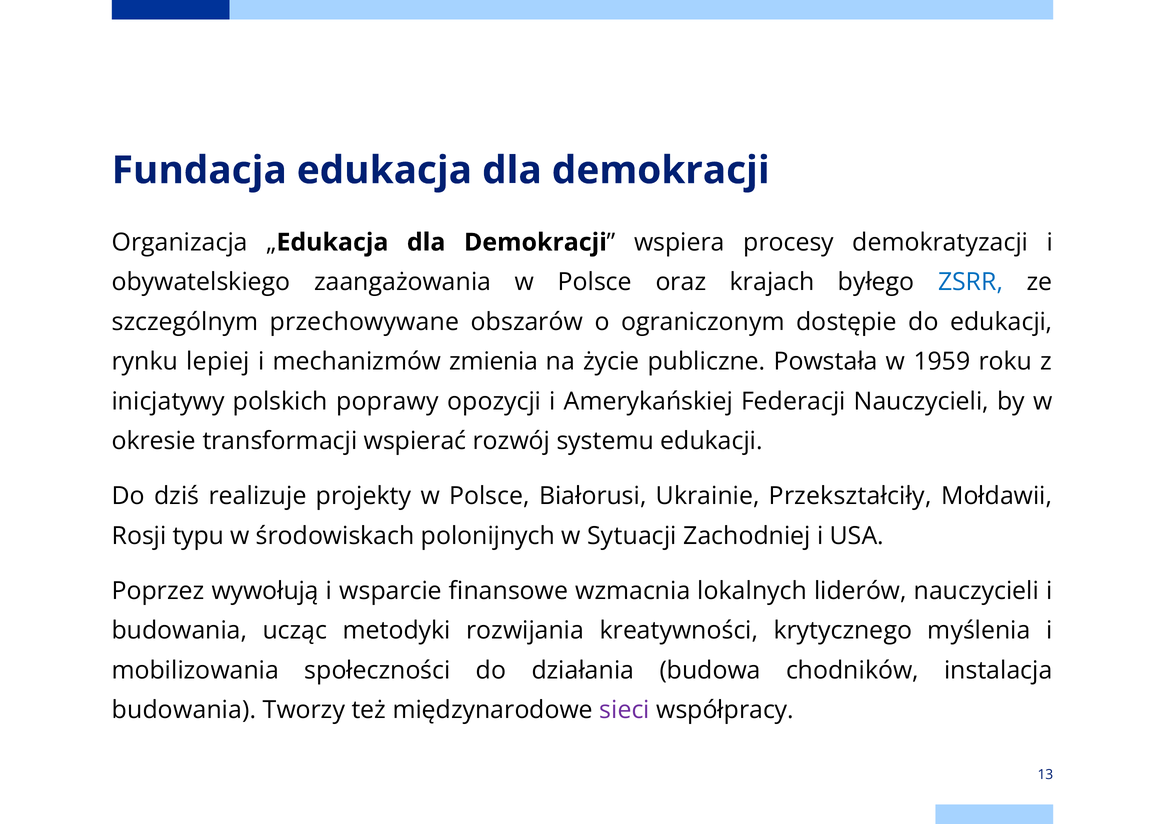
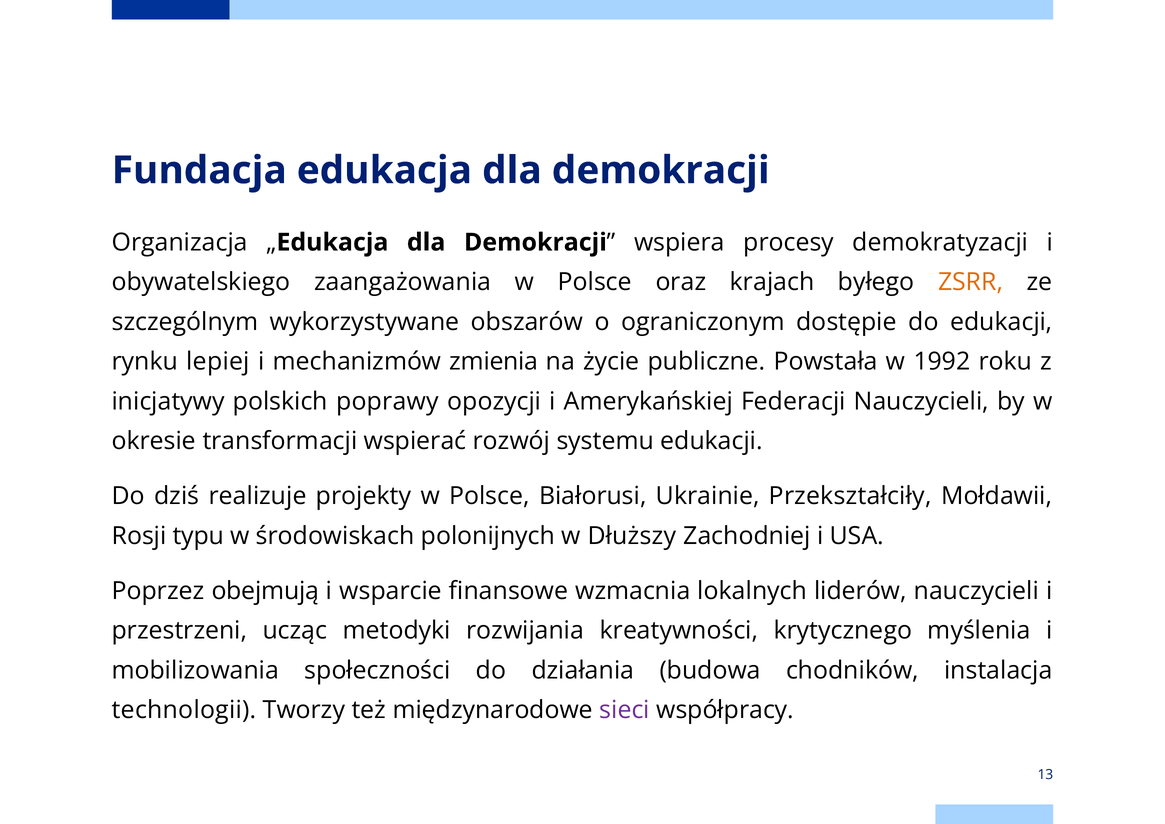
ZSRR colour: blue -> orange (971, 282)
przechowywane: przechowywane -> wykorzystywane (365, 322)
1959: 1959 -> 1992 (942, 361)
Sytuacji: Sytuacji -> Dłuższy (632, 536)
wywołują: wywołują -> obejmują (265, 591)
budowania: budowania -> przestrzeni (179, 630)
budowania: budowania -> technologii (184, 710)
